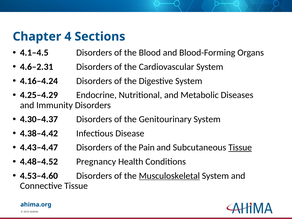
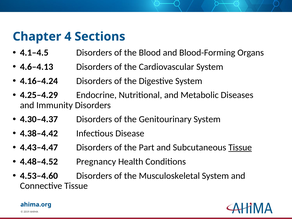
4.6–2.31: 4.6–2.31 -> 4.6–4.13 (37, 67)
Pain: Pain -> Part (147, 148)
Musculoskeletal underline: present -> none (169, 176)
